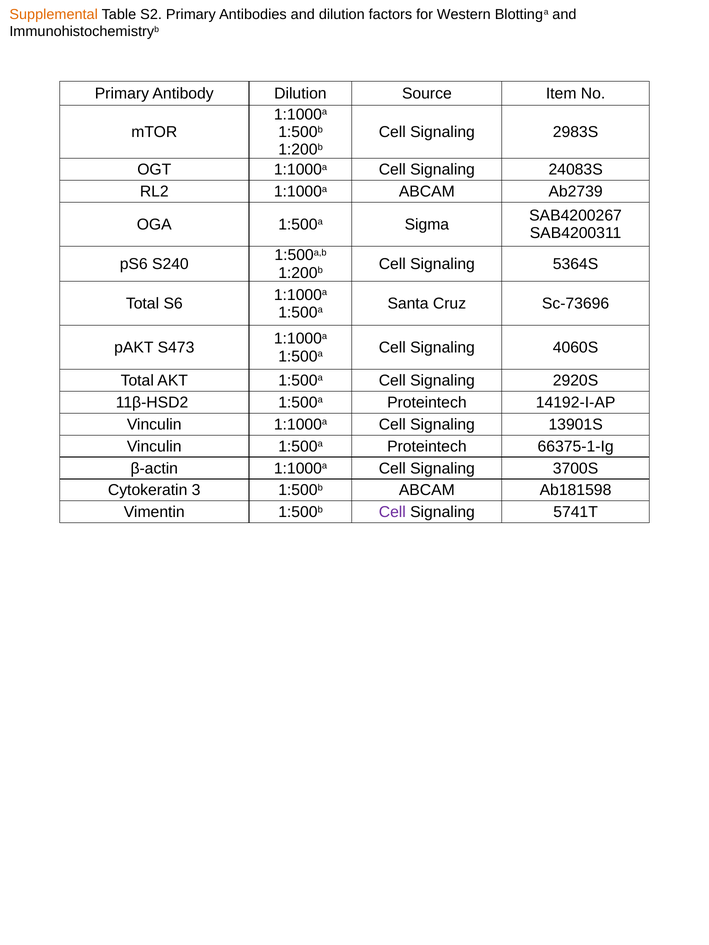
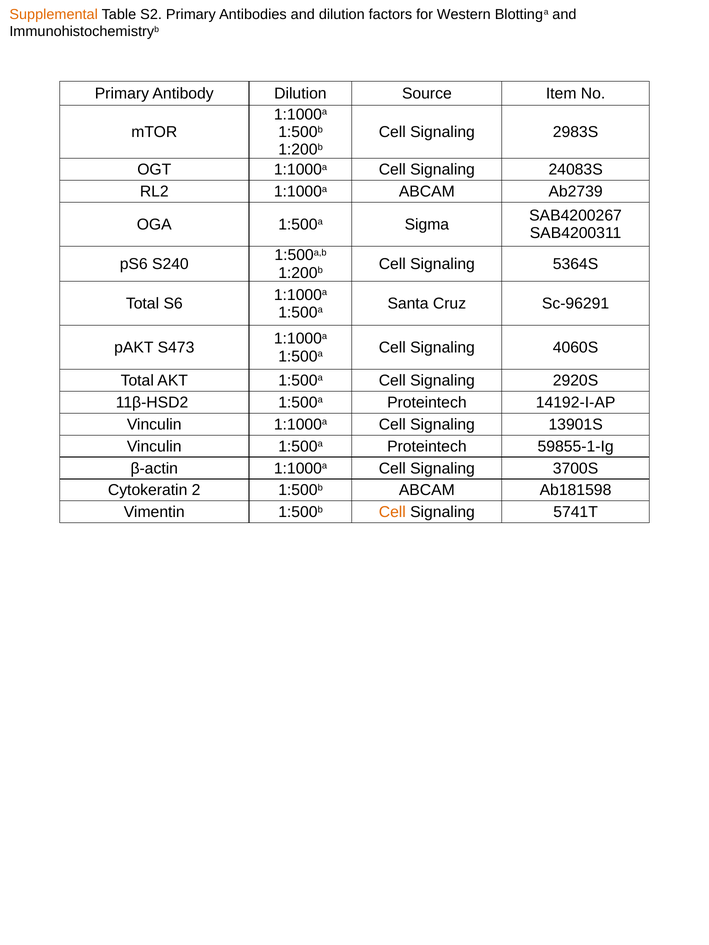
Sc-73696: Sc-73696 -> Sc-96291 (576, 304)
66375-1-Ig: 66375-1-Ig -> 59855-1-Ig (576, 447)
3: 3 -> 2 (196, 490)
Cell colour: purple -> orange (392, 512)
